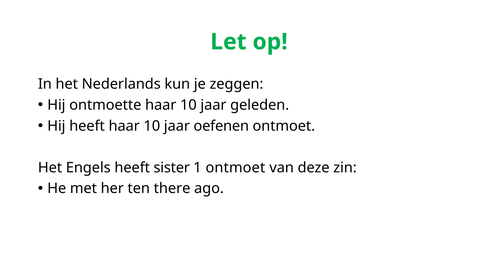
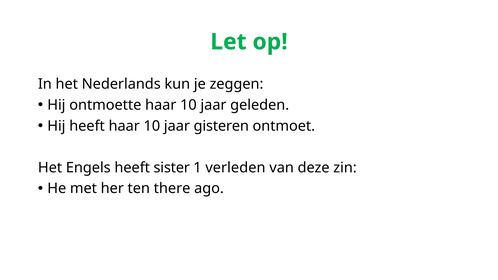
oefenen: oefenen -> gisteren (221, 126)
1 ontmoet: ontmoet -> verleden (235, 168)
